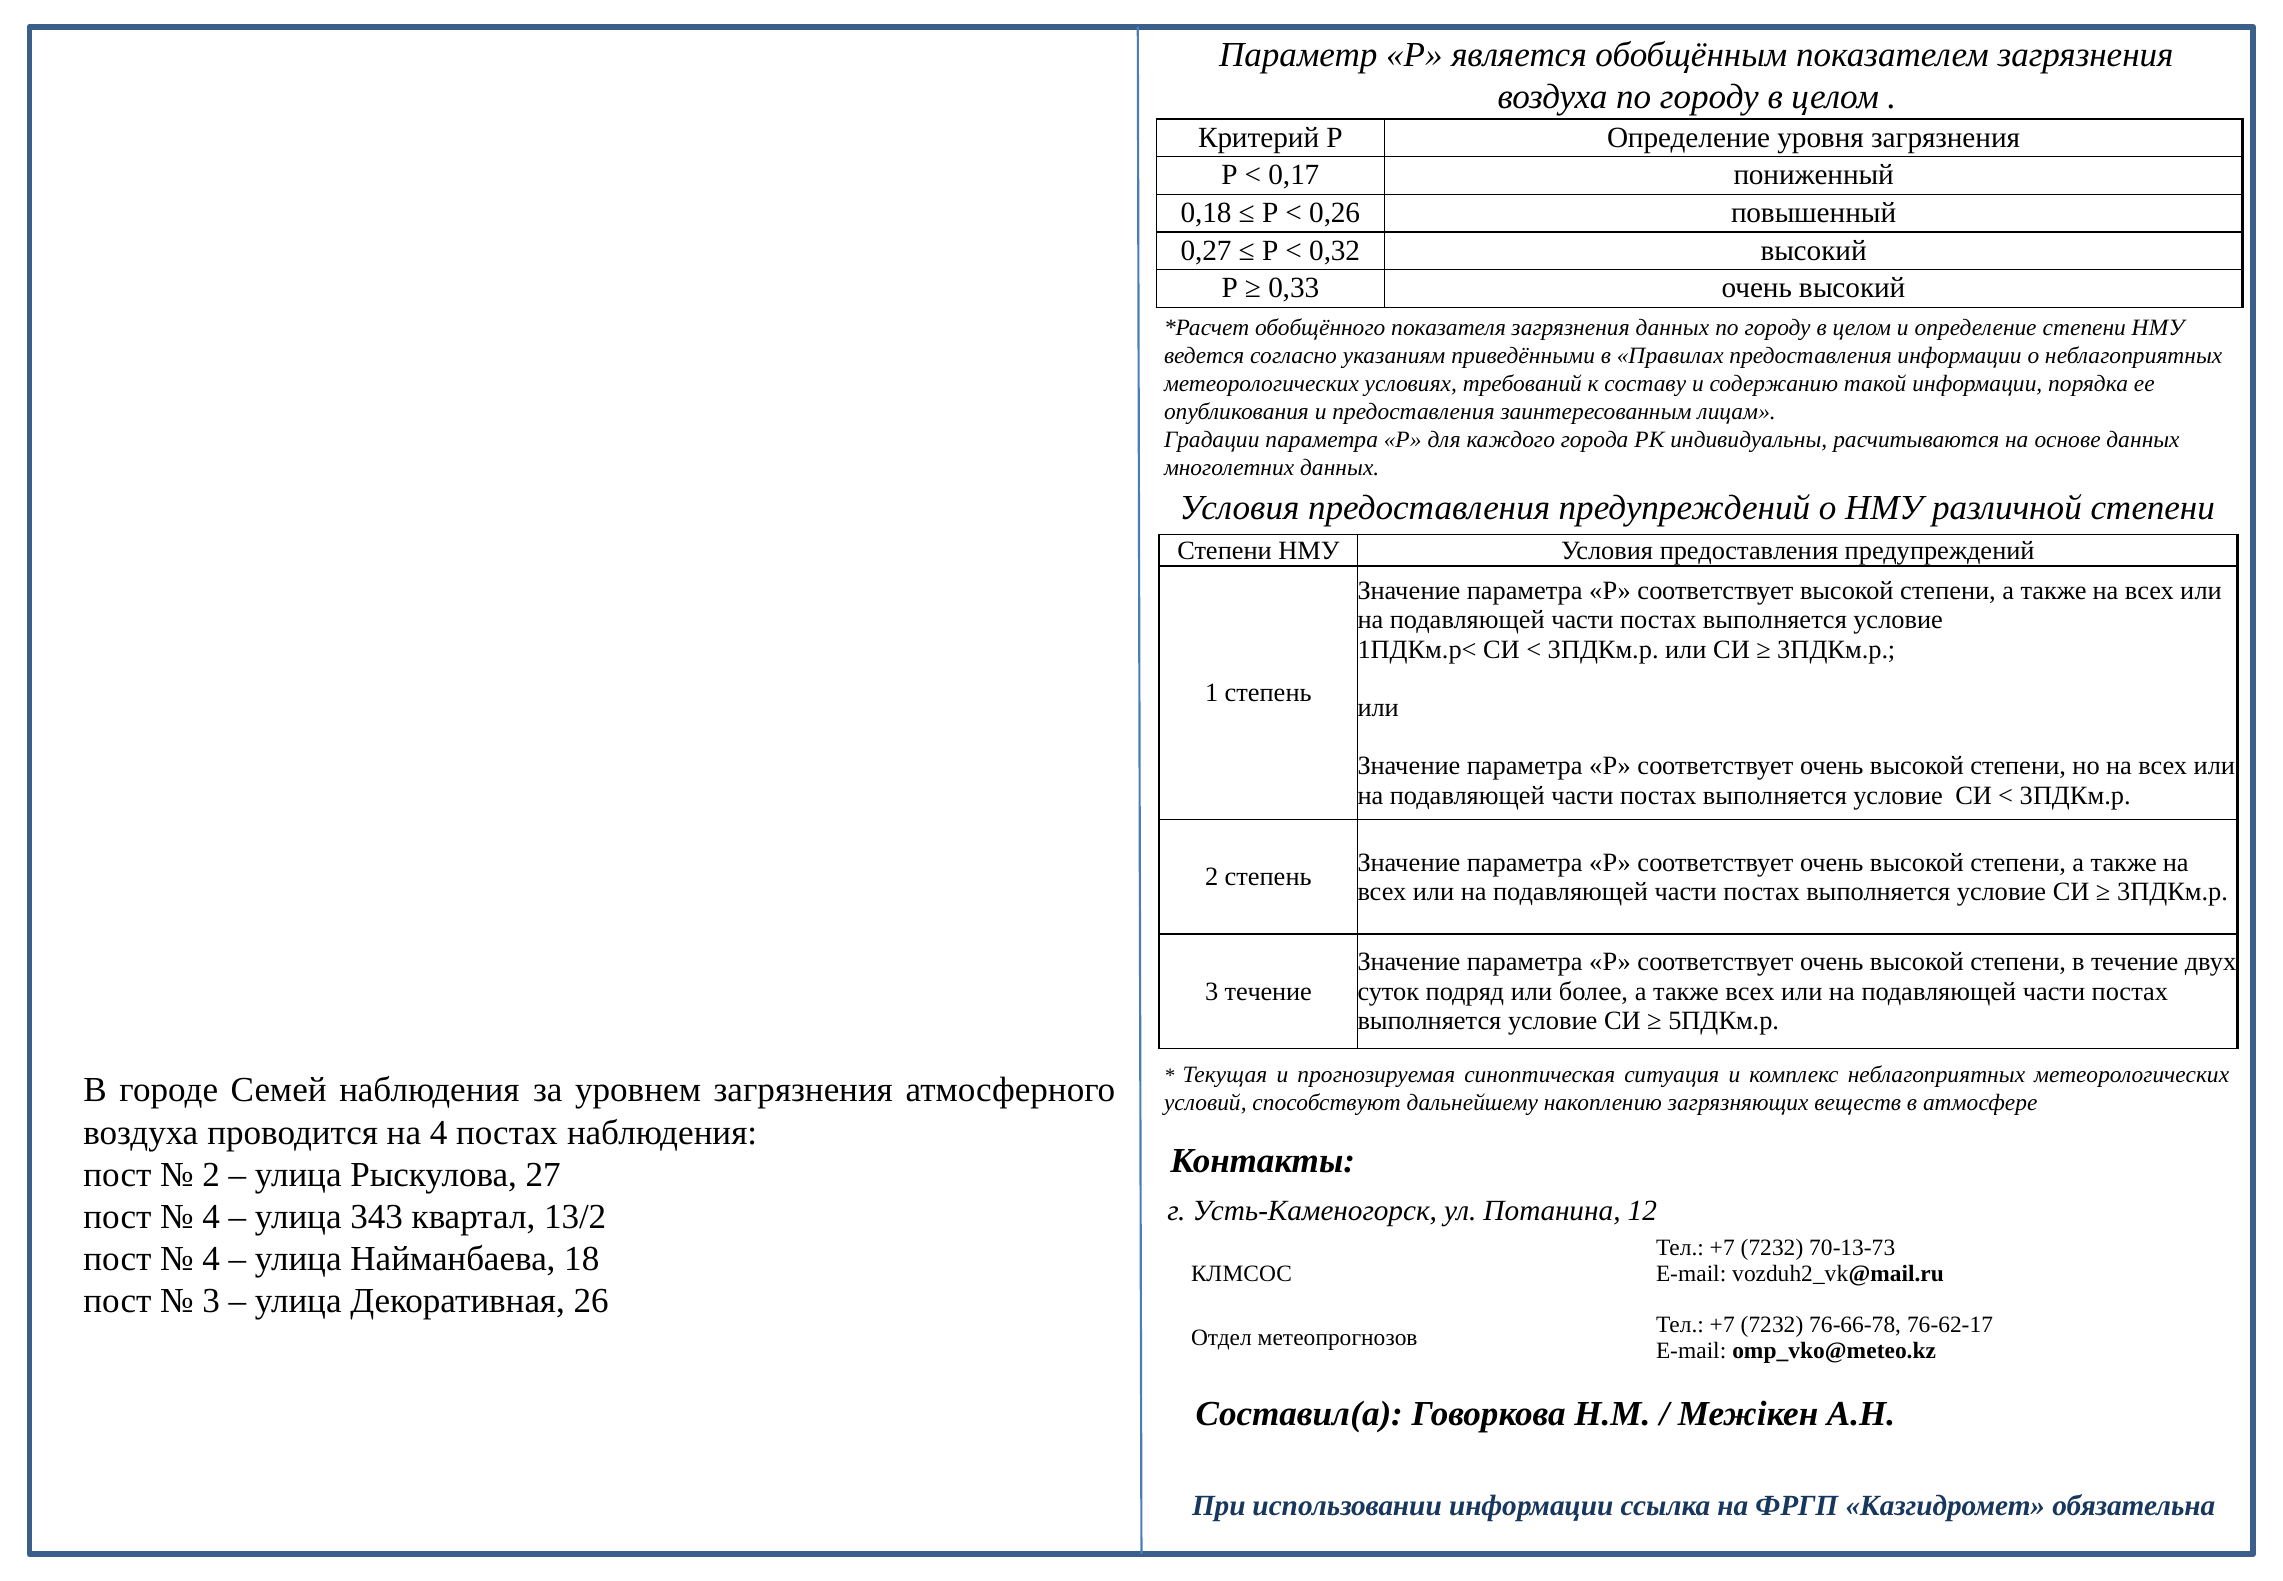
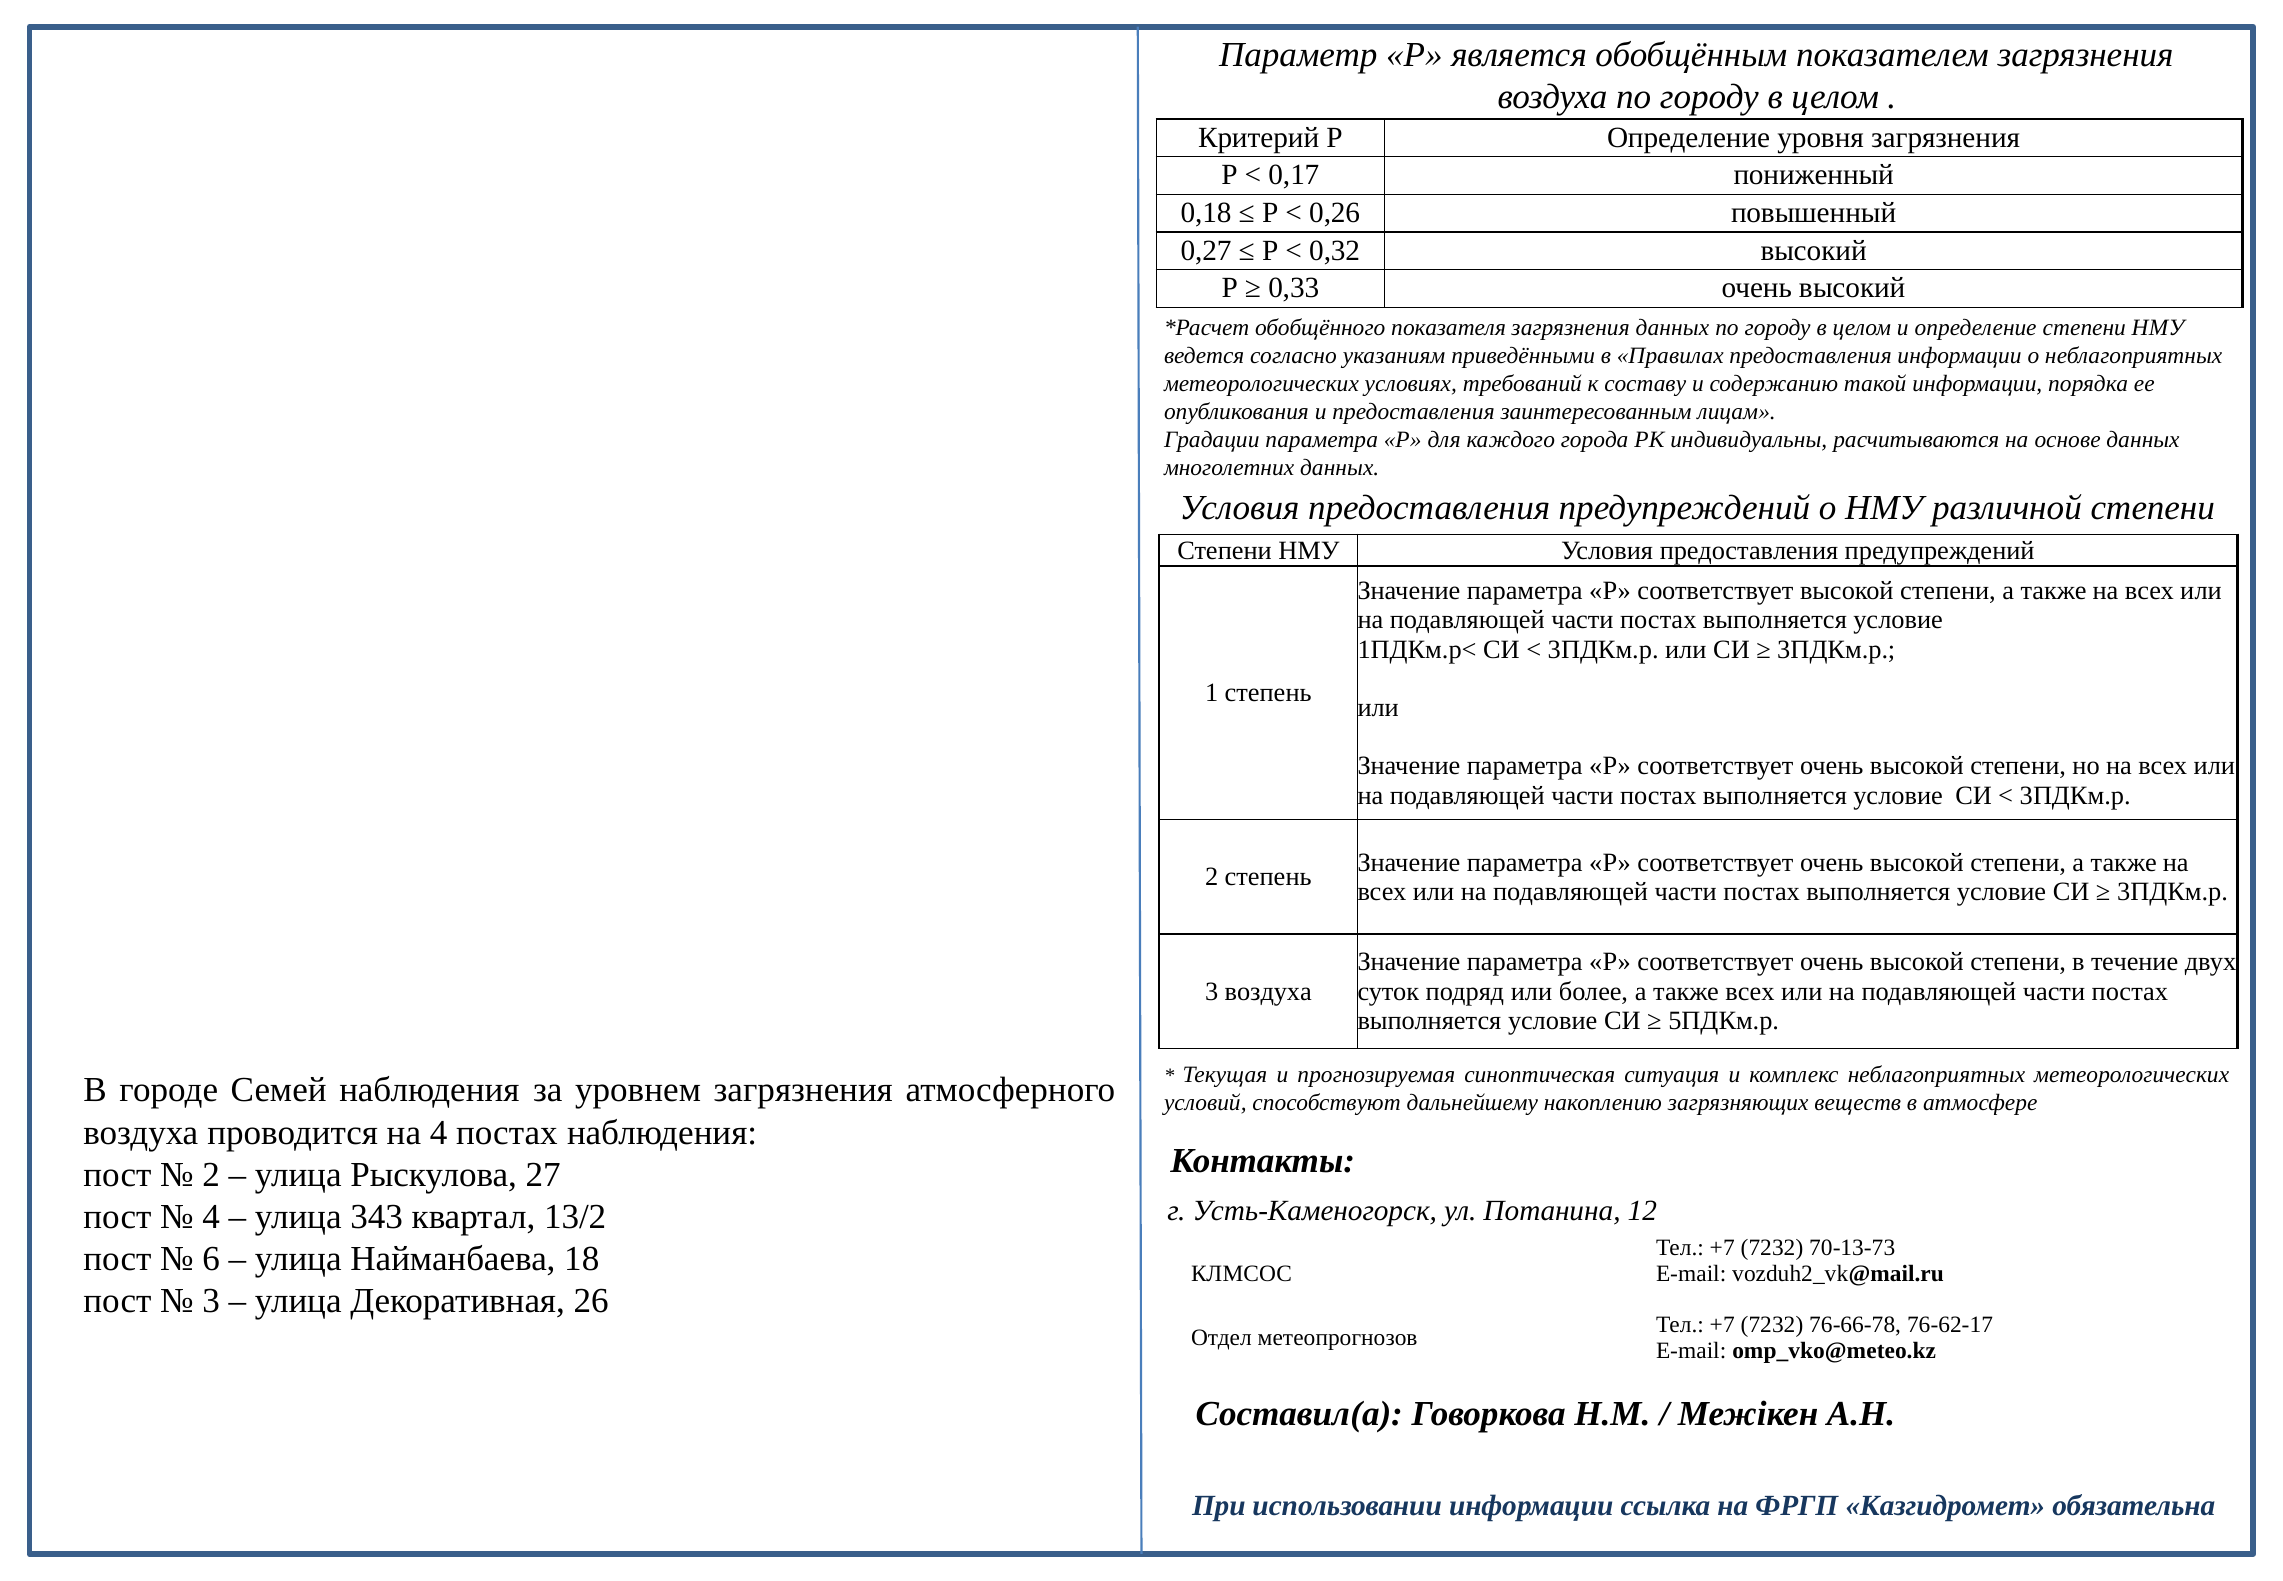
3 течение: течение -> воздуха (1268, 991)
4: 4 -> 6 (211, 1259)
